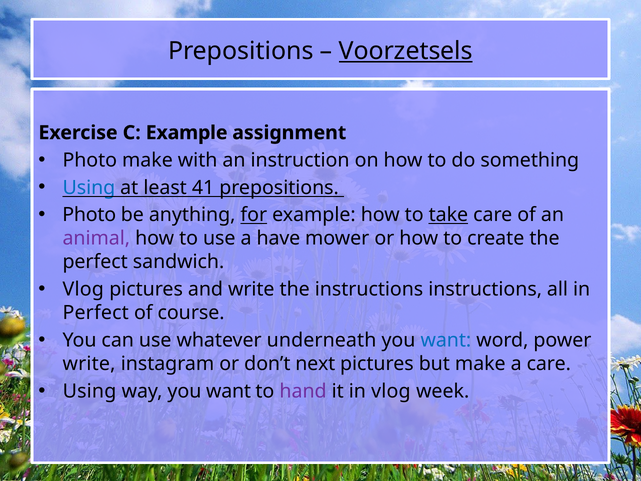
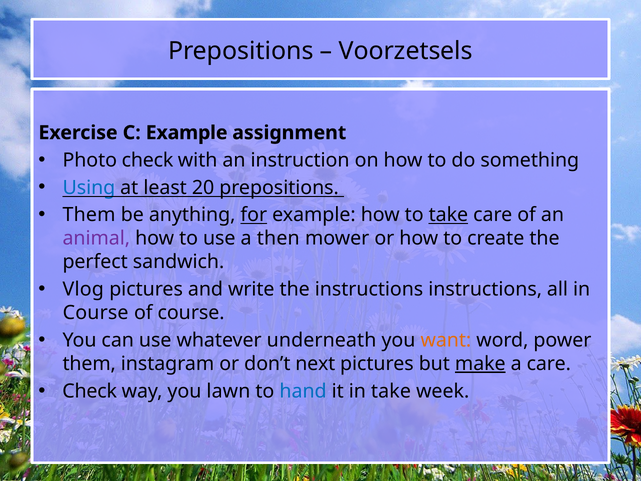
Voorzetsels underline: present -> none (406, 51)
Photo make: make -> check (148, 160)
41: 41 -> 20 (203, 187)
Photo: Photo -> Them (89, 215)
have: have -> then (278, 238)
Perfect: Perfect -> Course (96, 313)
want colour: blue -> orange (446, 340)
write: write -> them (89, 364)
make underline: none -> present (480, 364)
Using: Using -> Check (90, 391)
way you want: want -> lawn (228, 391)
hand colour: purple -> blue (303, 391)
in vlog: vlog -> take (391, 391)
